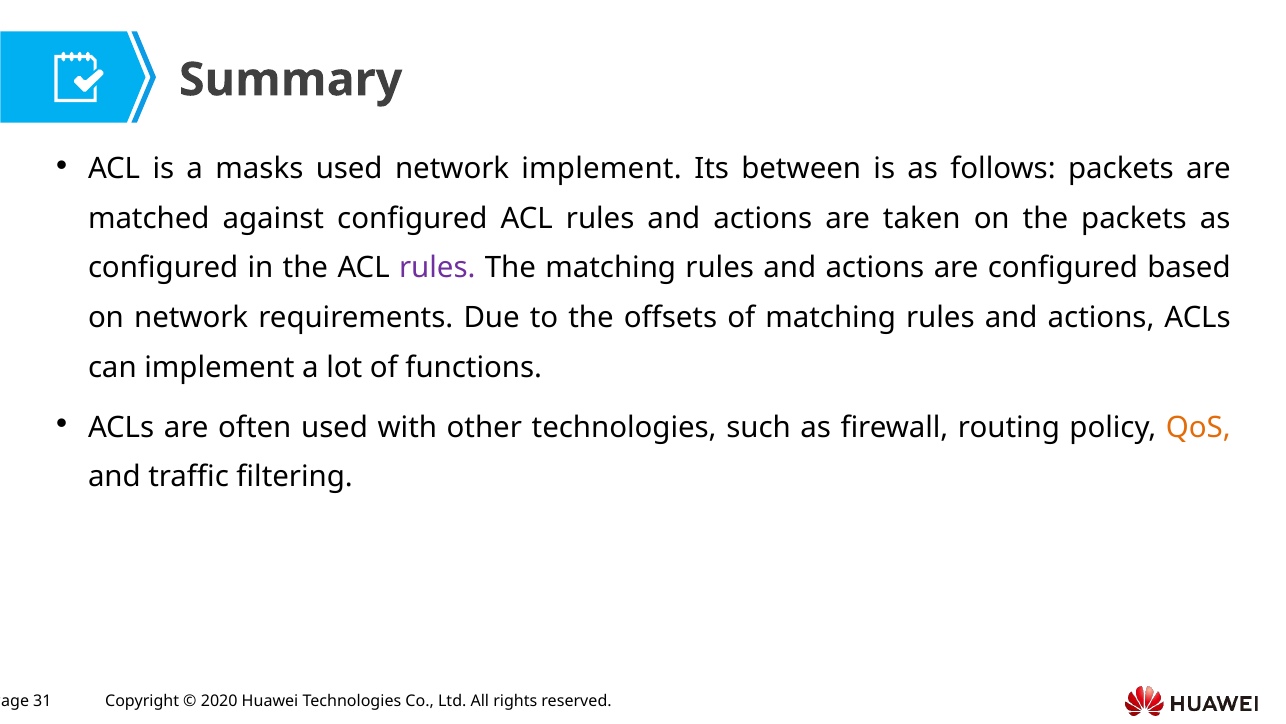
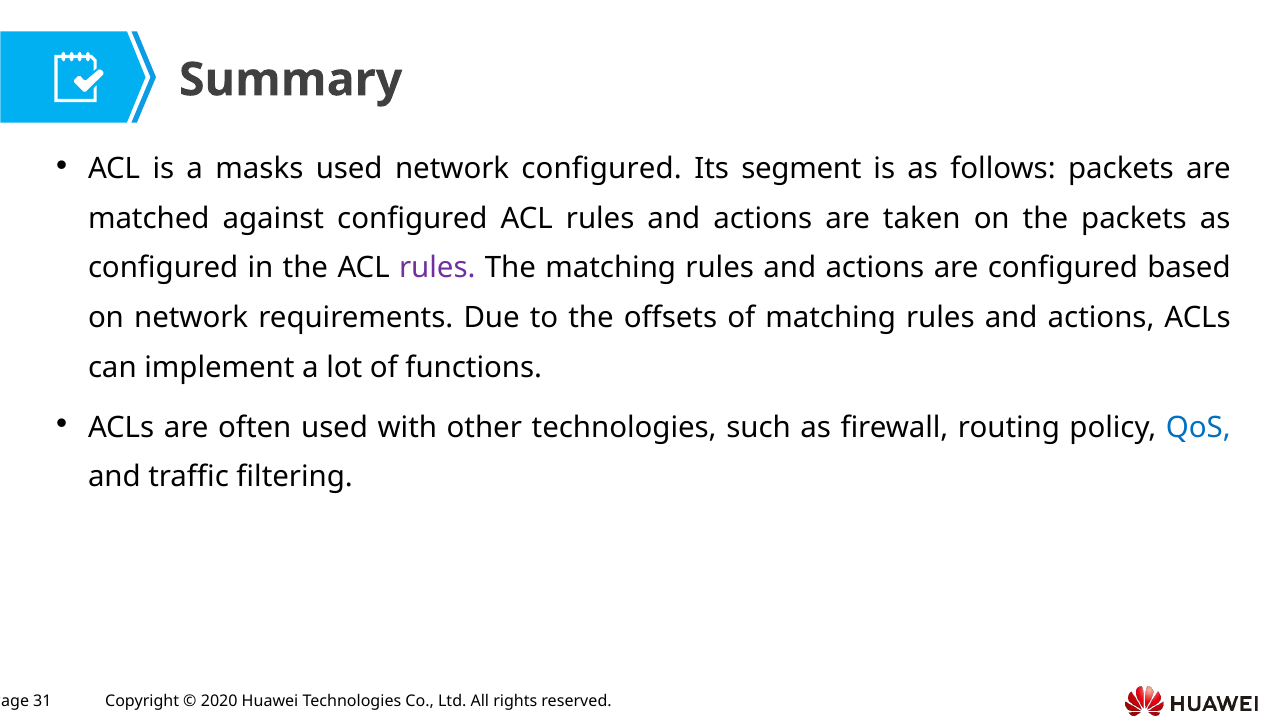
network implement: implement -> configured (602, 169)
between: between -> segment (801, 169)
QoS colour: orange -> blue (1198, 427)
